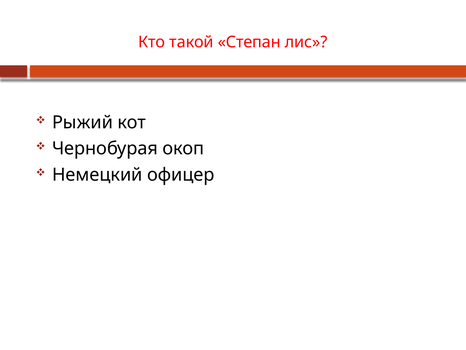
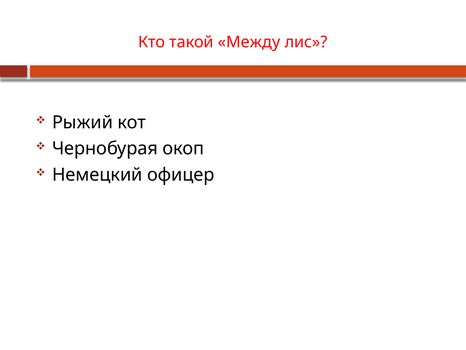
Степан: Степан -> Между (249, 42)
